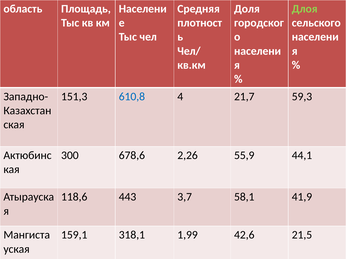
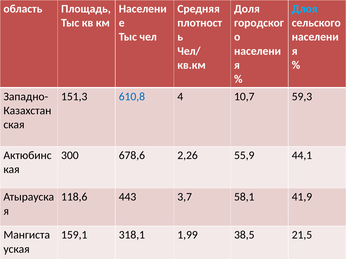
Длоя colour: light green -> light blue (305, 9)
21,7: 21,7 -> 10,7 (244, 97)
42,6: 42,6 -> 38,5 (244, 235)
